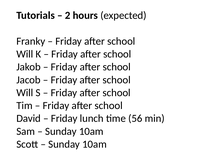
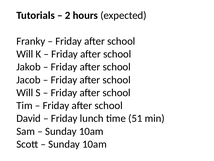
56: 56 -> 51 (135, 118)
